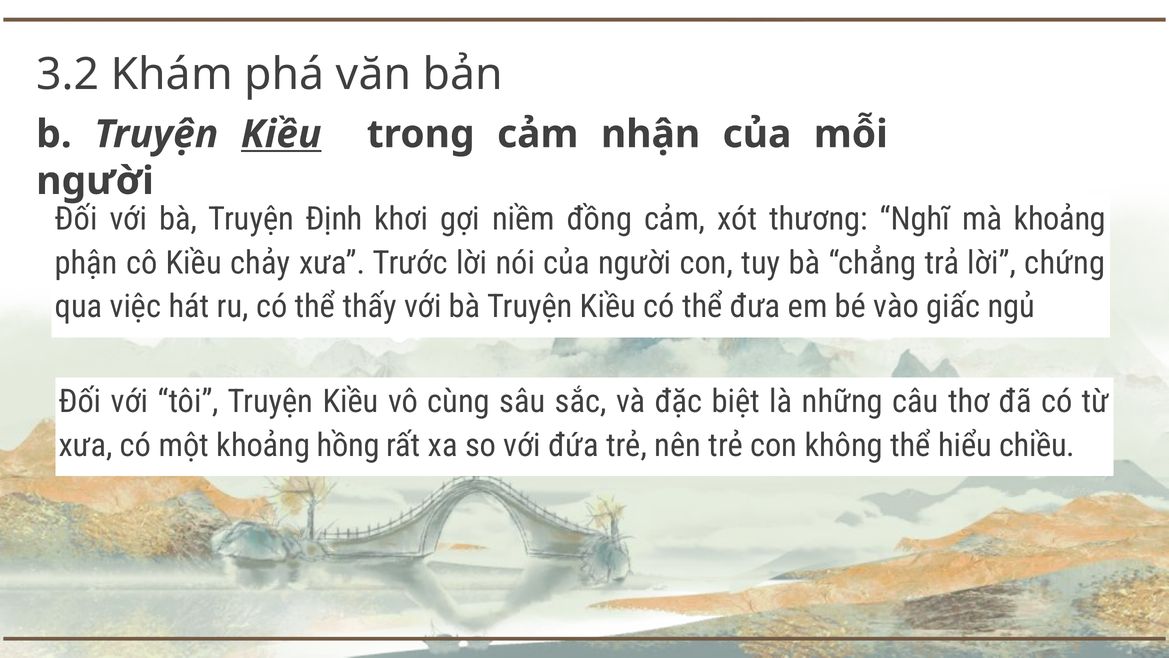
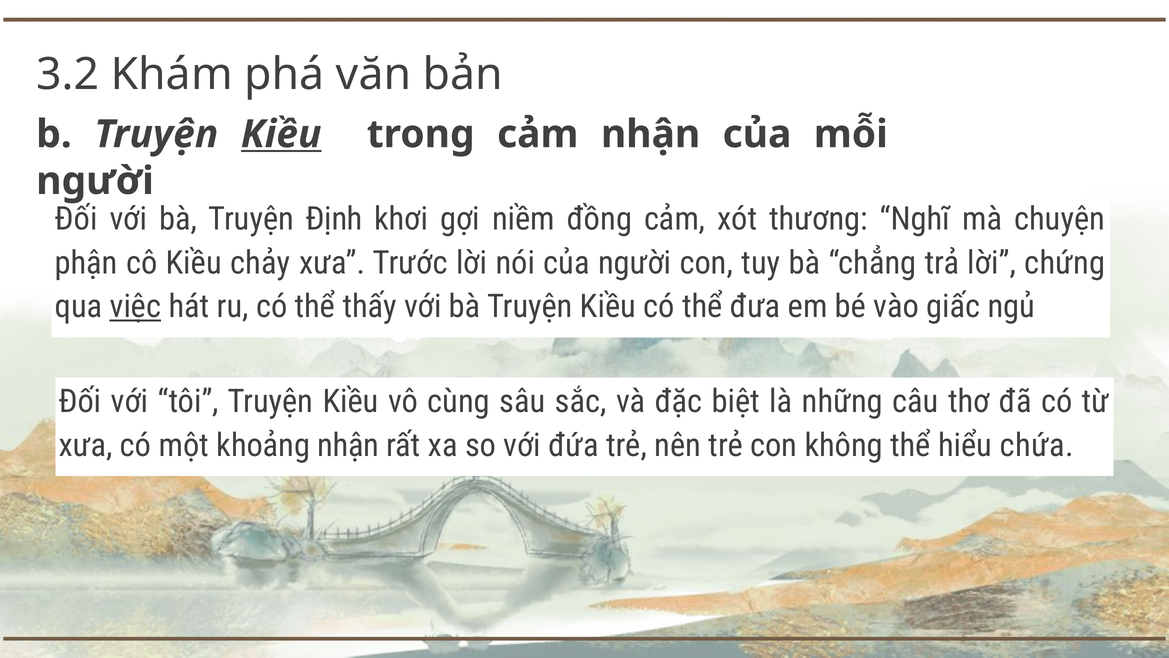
mà khoảng: khoảng -> chuyện (1060, 219)
việc underline: none -> present (135, 306)
khoảng hồng: hồng -> nhận (348, 445)
chiều: chiều -> chứa (1037, 445)
